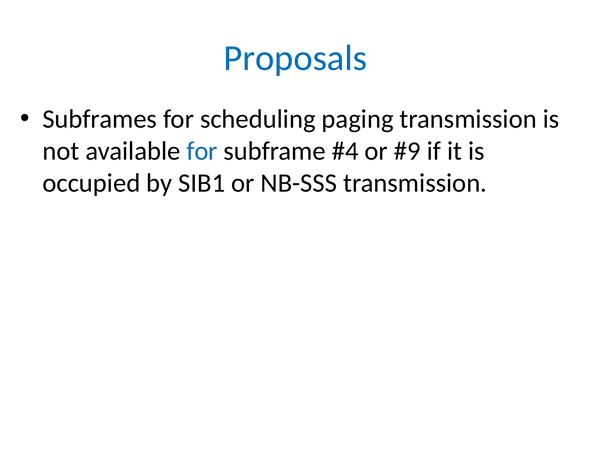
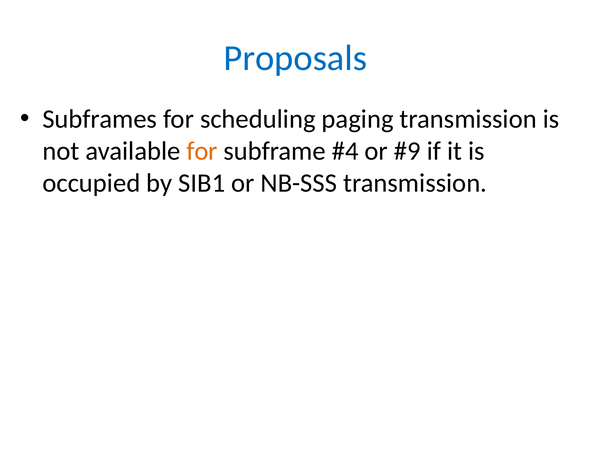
for colour: blue -> orange (202, 151)
